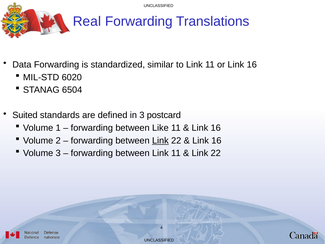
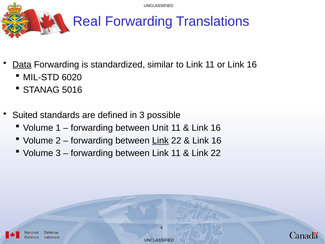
Data underline: none -> present (22, 65)
6504: 6504 -> 5016 (72, 90)
postcard: postcard -> possible (164, 115)
Like: Like -> Unit (160, 128)
